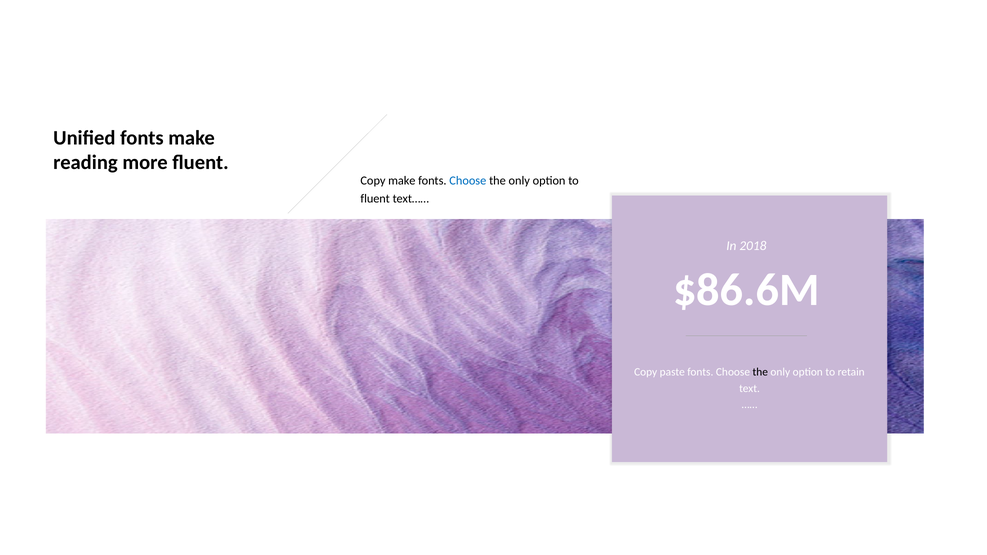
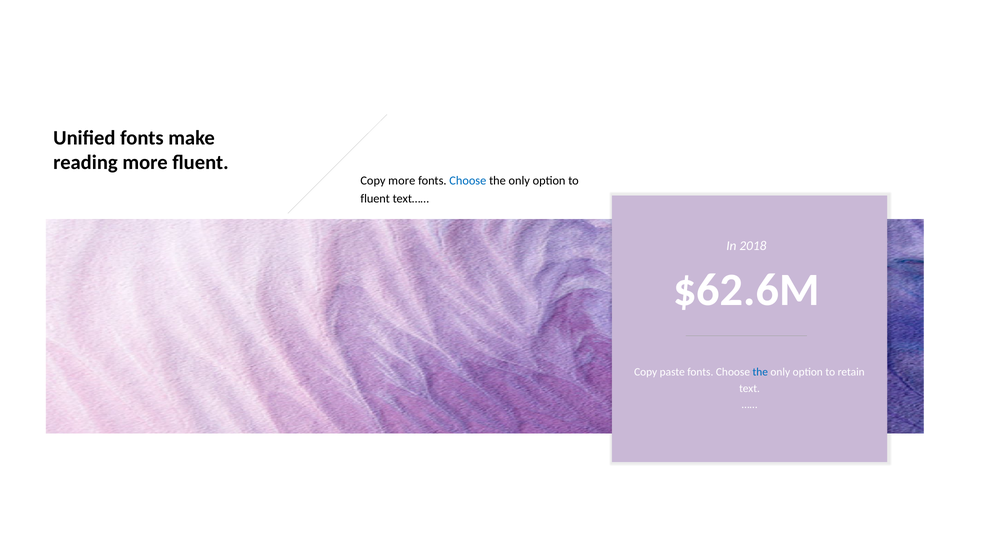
Copy make: make -> more (402, 181)
$86.6M: $86.6M -> $62.6M (746, 290)
the colour: black -> blue (760, 372)
